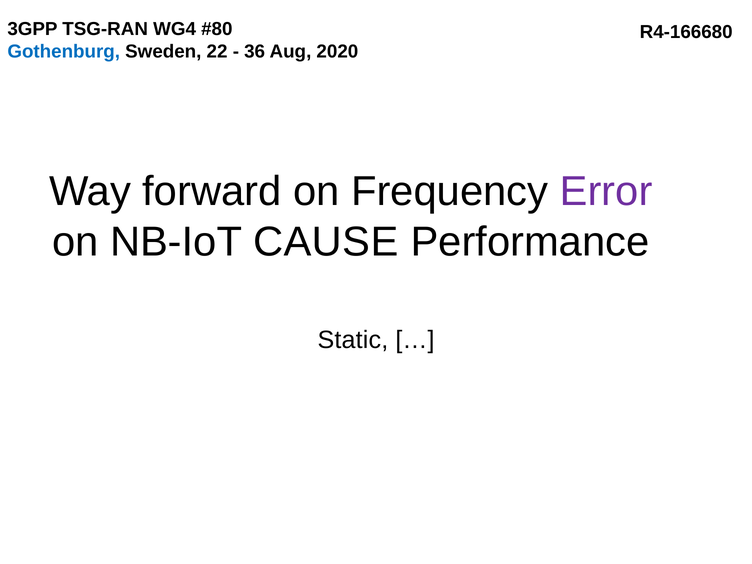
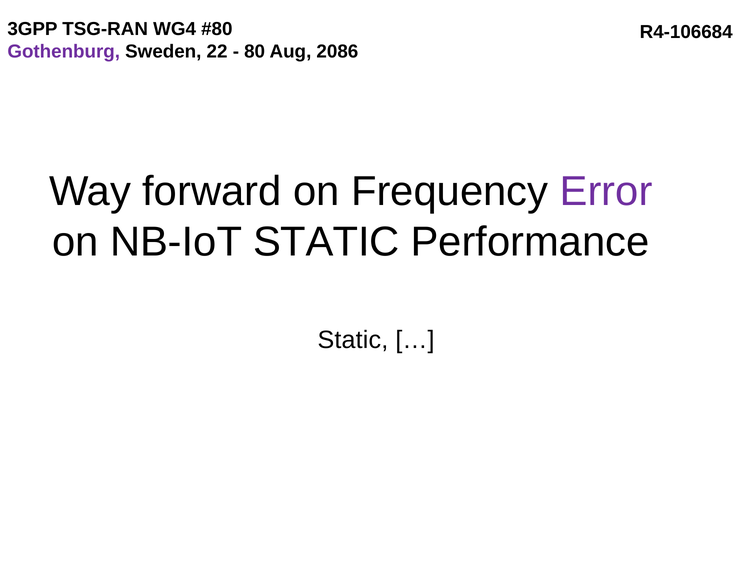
R4-166680: R4-166680 -> R4-106684 (686, 32)
Gothenburg colour: blue -> purple (64, 52)
36: 36 -> 80 (255, 52)
2020: 2020 -> 2086 (337, 52)
NB-IoT CAUSE: CAUSE -> STATIC (326, 242)
